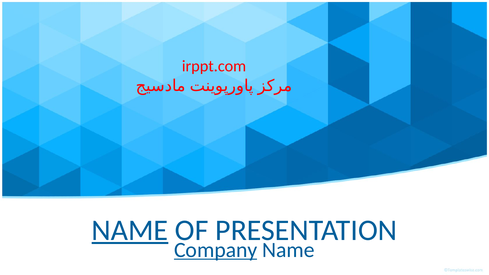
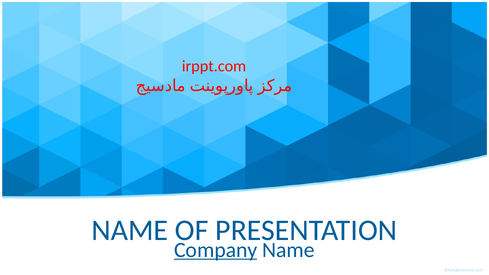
NAME underline: present -> none (130, 230)
